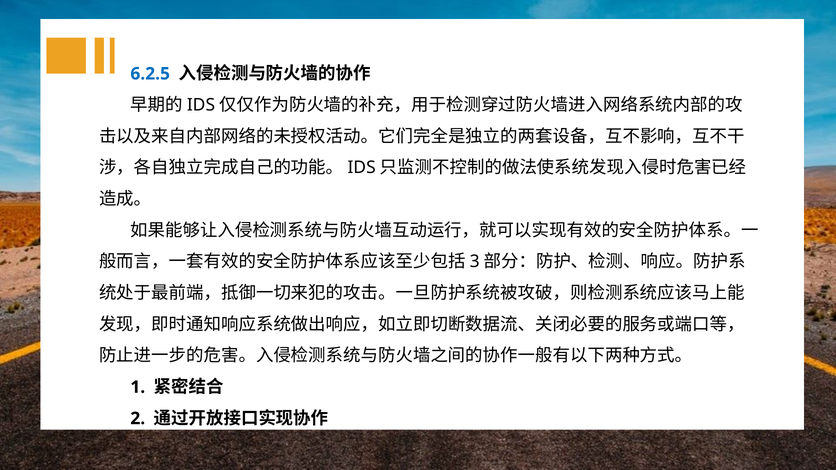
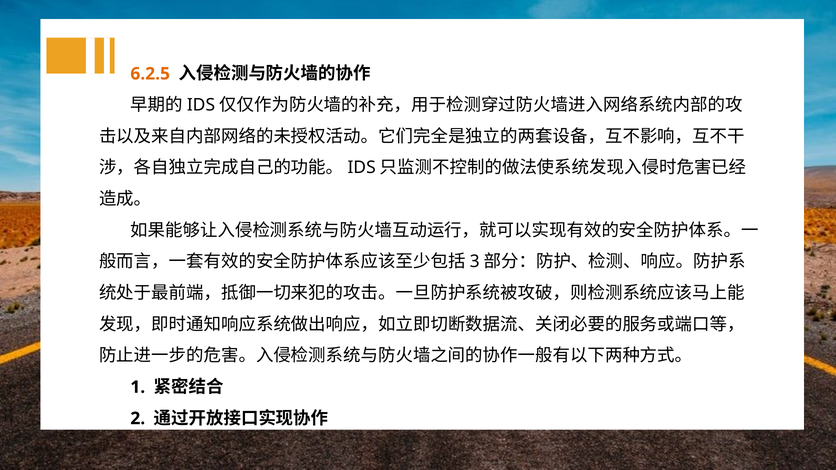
6.2.5 colour: blue -> orange (150, 74)
